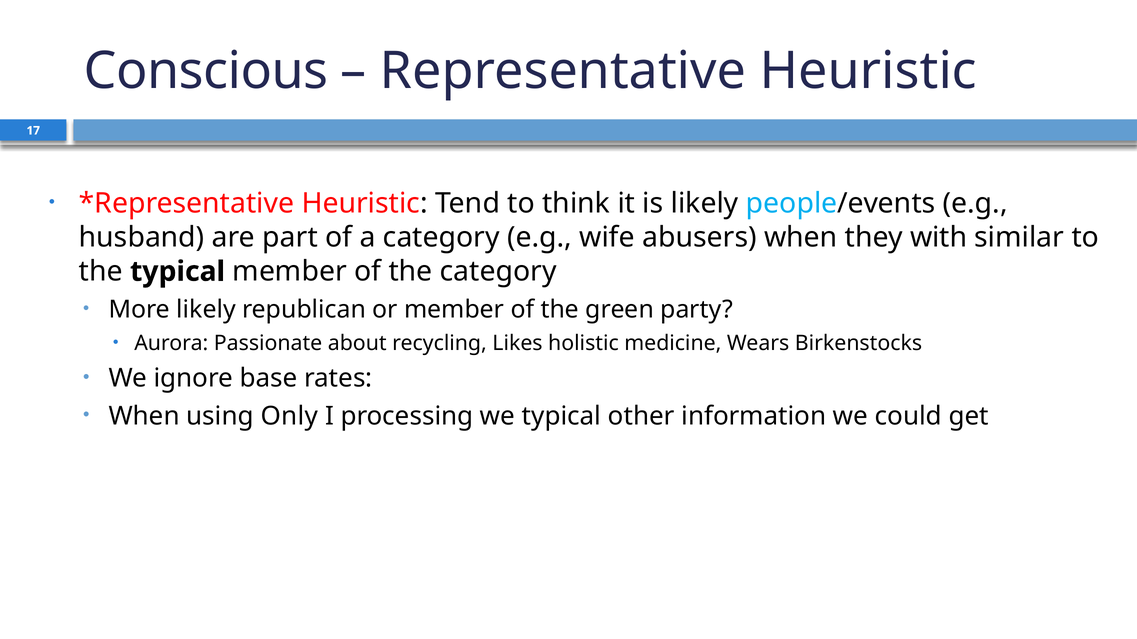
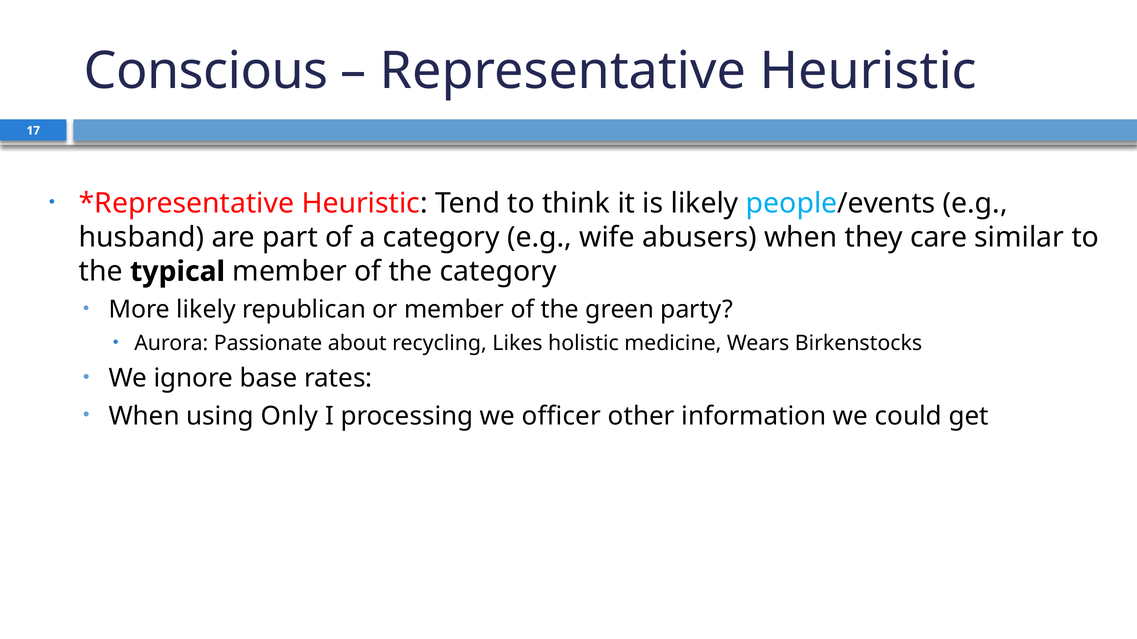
with: with -> care (939, 238)
we typical: typical -> officer (561, 416)
